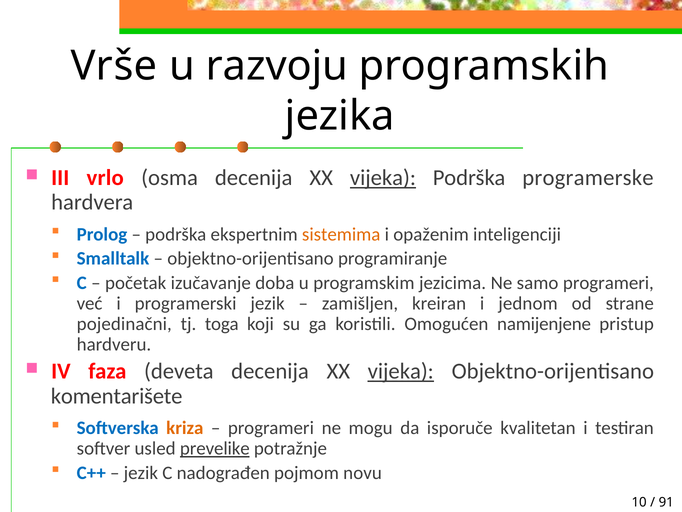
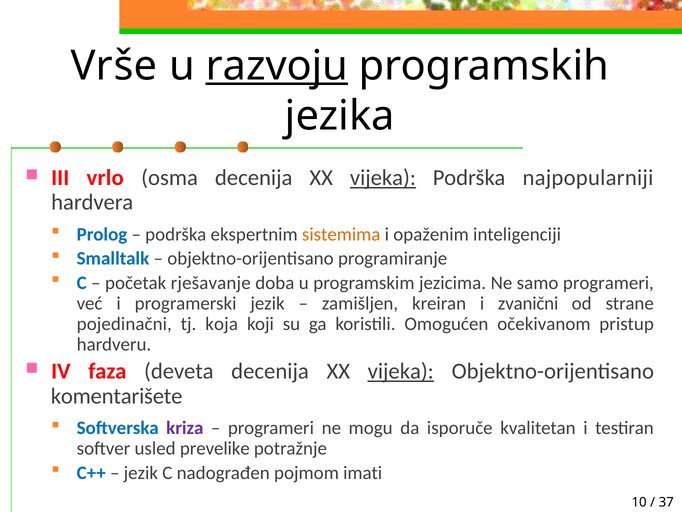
razvoju underline: none -> present (277, 66)
programerske: programerske -> najpopularniji (588, 178)
izučavanje: izučavanje -> rješavanje (211, 283)
jednom: jednom -> zvanični (528, 303)
toga: toga -> koja (222, 324)
namijenjene: namijenjene -> očekivanom (544, 324)
kriza colour: orange -> purple (185, 428)
prevelike underline: present -> none (215, 448)
novu: novu -> imati (363, 472)
91: 91 -> 37 (666, 502)
